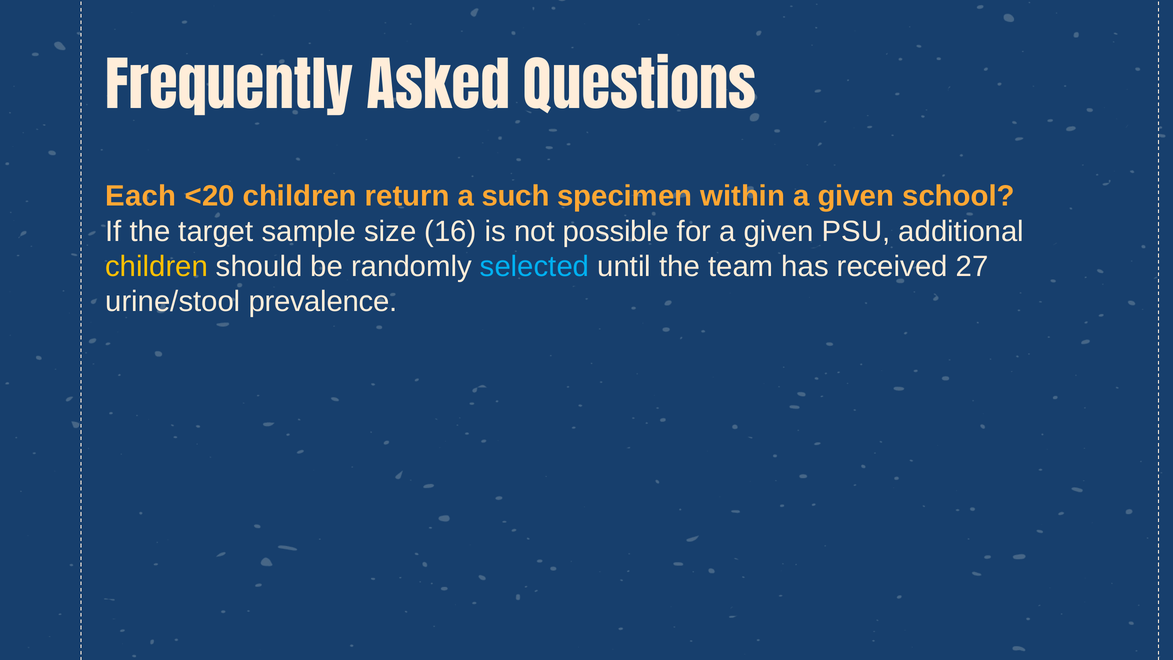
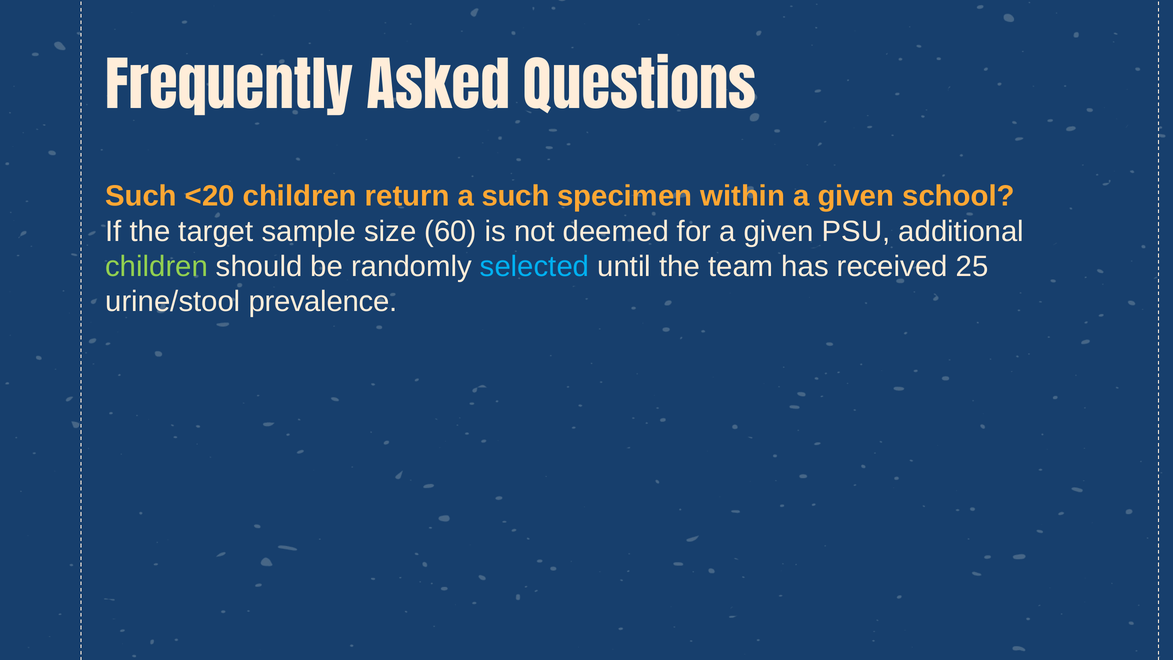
Each: Each -> Such (141, 196)
16: 16 -> 60 (450, 231)
possible: possible -> deemed (616, 231)
children colour: yellow -> light green (157, 266)
27: 27 -> 25 (972, 266)
